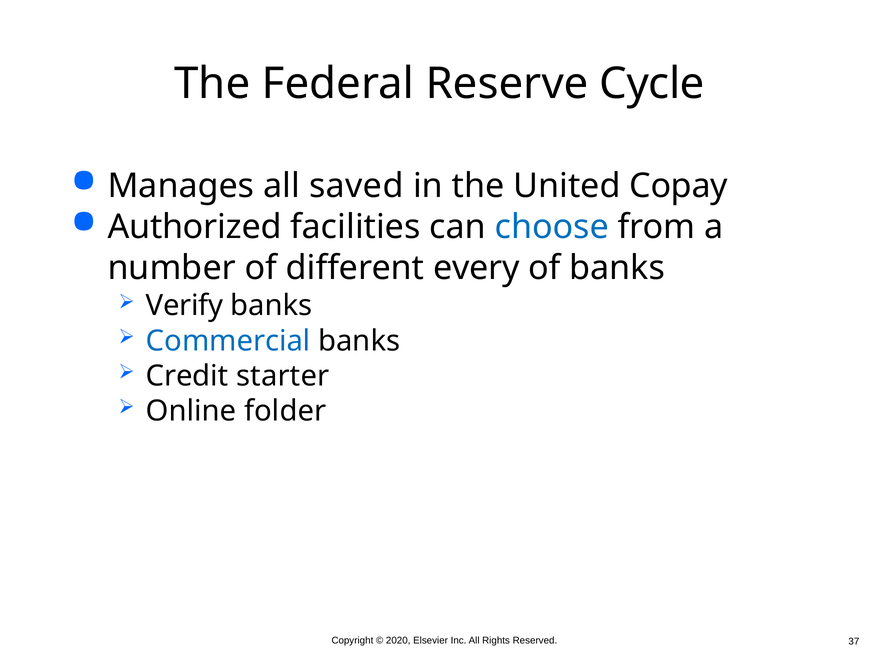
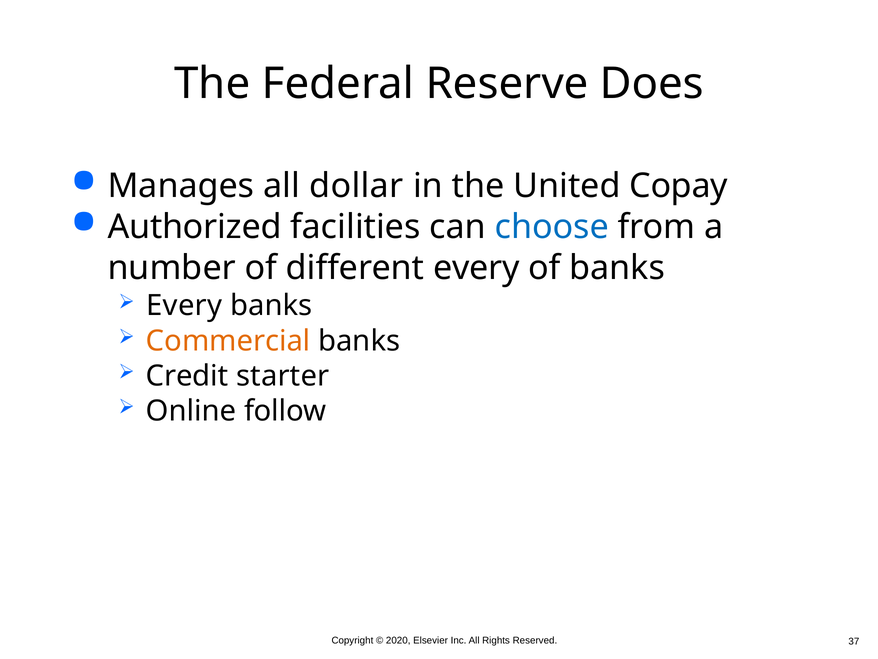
Cycle: Cycle -> Does (652, 84)
saved: saved -> dollar (356, 186)
Verify: Verify -> Every (184, 306)
Commercial colour: blue -> orange (228, 341)
folder: folder -> follow (285, 411)
